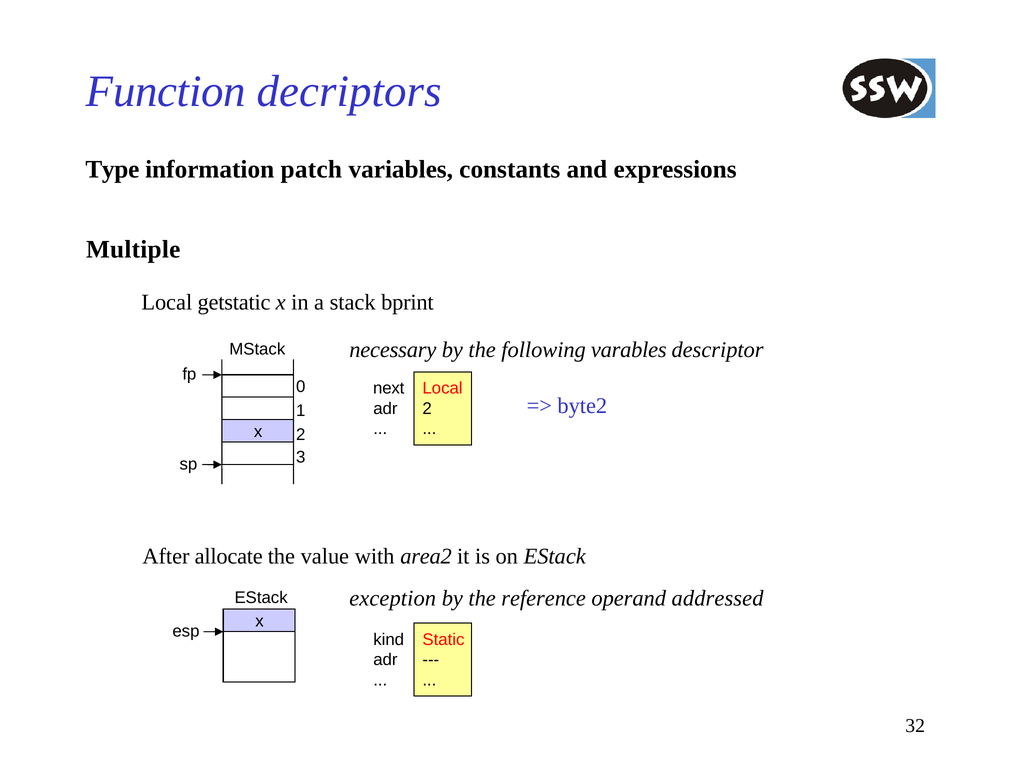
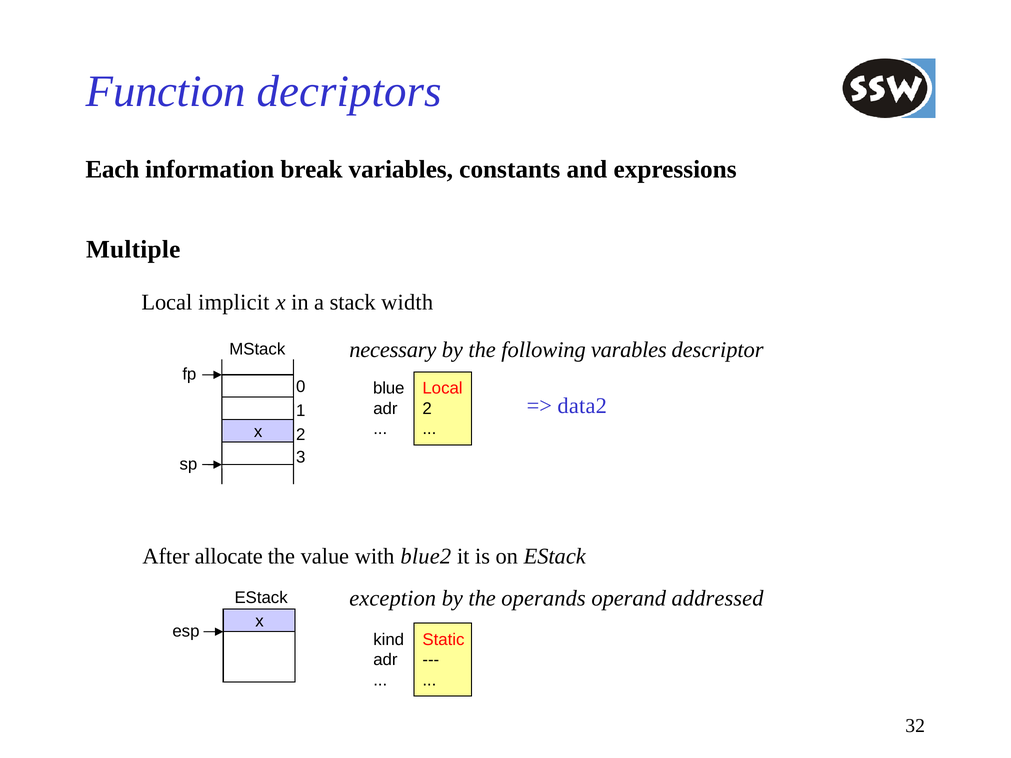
Type: Type -> Each (112, 169)
patch: patch -> break (312, 169)
getstatic: getstatic -> implicit (234, 302)
bprint: bprint -> width (407, 302)
next: next -> blue (389, 388)
byte2: byte2 -> data2 (582, 406)
area2: area2 -> blue2 (426, 556)
reference: reference -> operands (544, 599)
